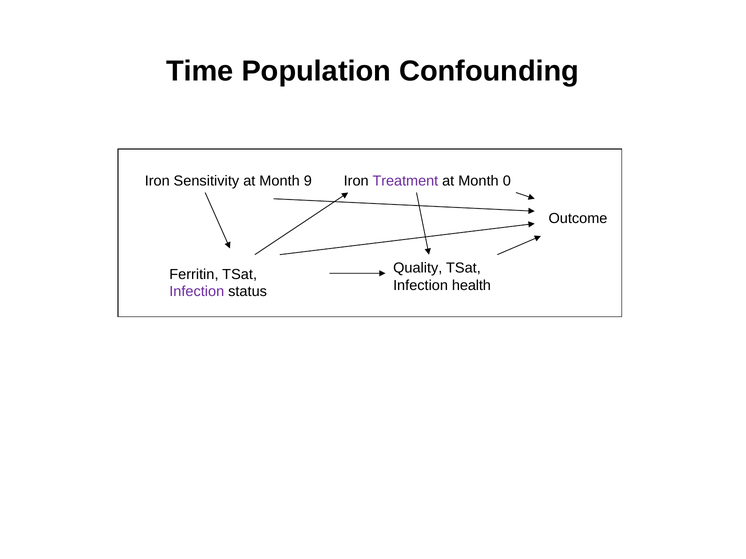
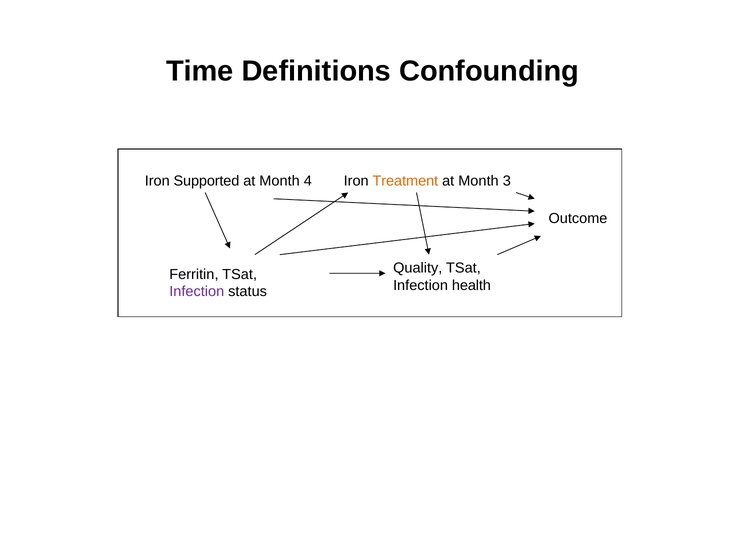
Population: Population -> Definitions (316, 71)
Sensitivity: Sensitivity -> Supported (206, 181)
9: 9 -> 4 (308, 181)
Treatment colour: purple -> orange (405, 181)
0: 0 -> 3 (507, 181)
